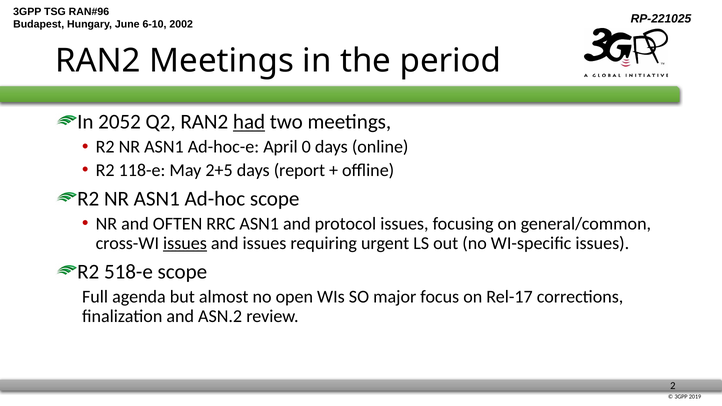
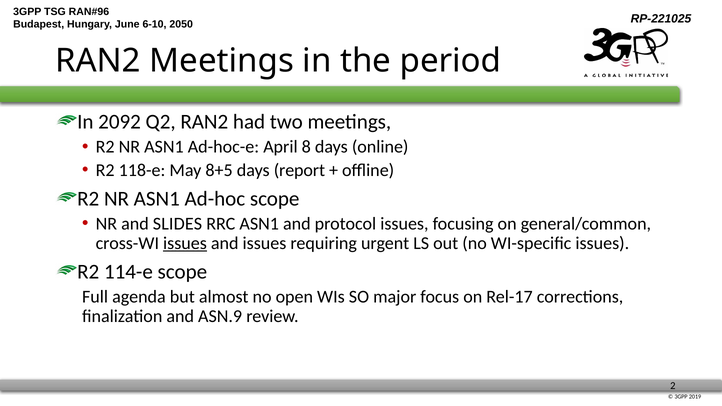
2002: 2002 -> 2050 (181, 24)
2052: 2052 -> 2092 (120, 122)
had underline: present -> none (249, 122)
0: 0 -> 8 (306, 147)
2+5: 2+5 -> 8+5 (219, 170)
OFTEN: OFTEN -> SLIDES (177, 224)
518-e: 518-e -> 114-e (128, 272)
ASN.2: ASN.2 -> ASN.9 (220, 316)
